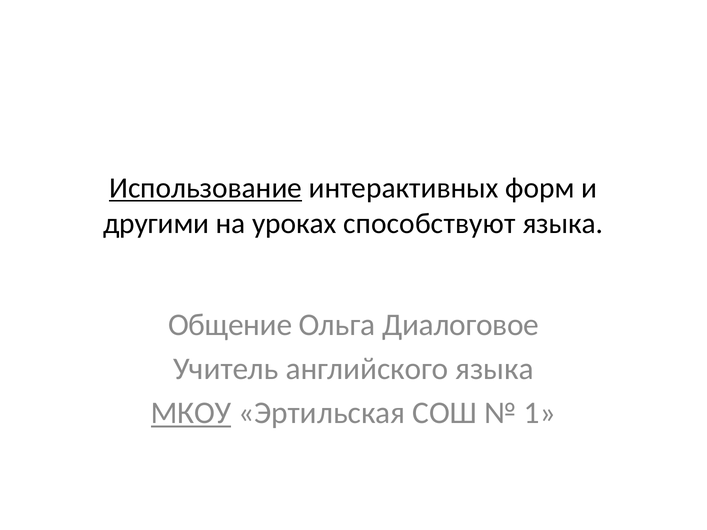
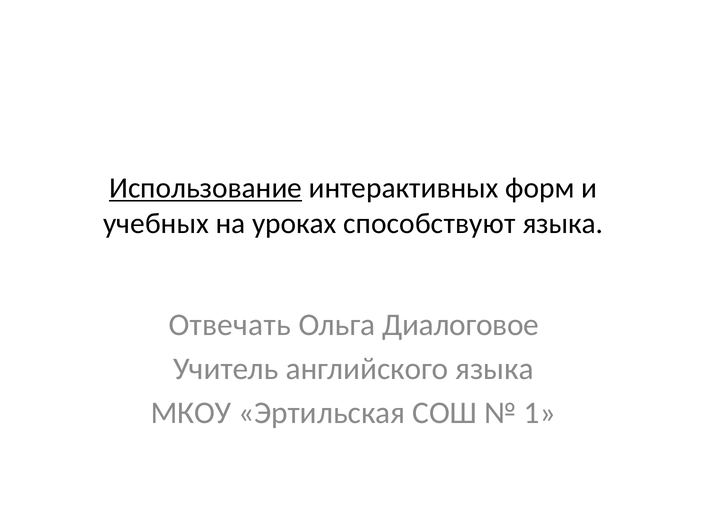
другими: другими -> учебных (156, 224)
Общение: Общение -> Отвечать (230, 325)
МКОУ underline: present -> none (191, 413)
